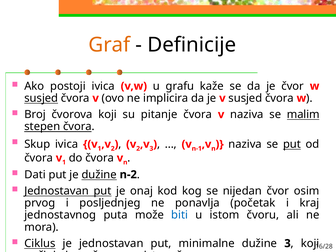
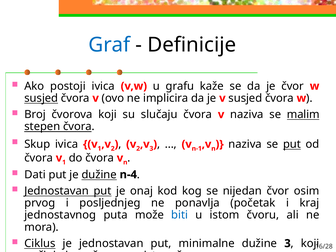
Graf colour: orange -> blue (109, 45)
pitanje: pitanje -> slučaju (159, 114)
n-2: n-2 -> n-4 (128, 175)
